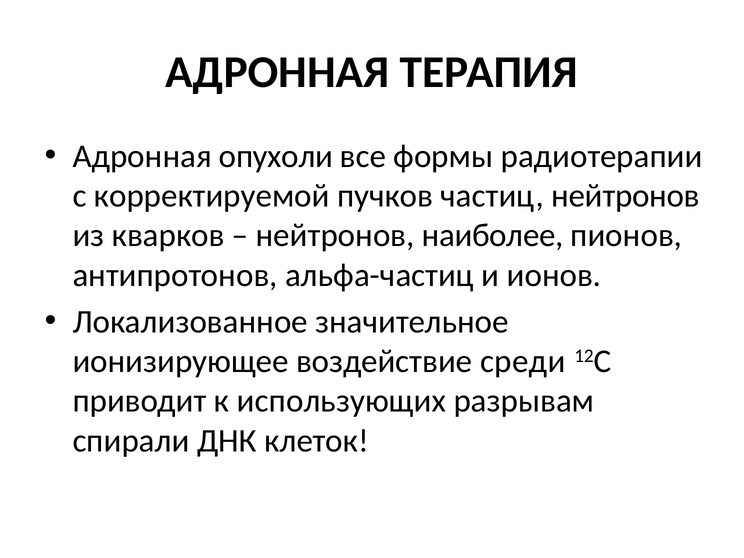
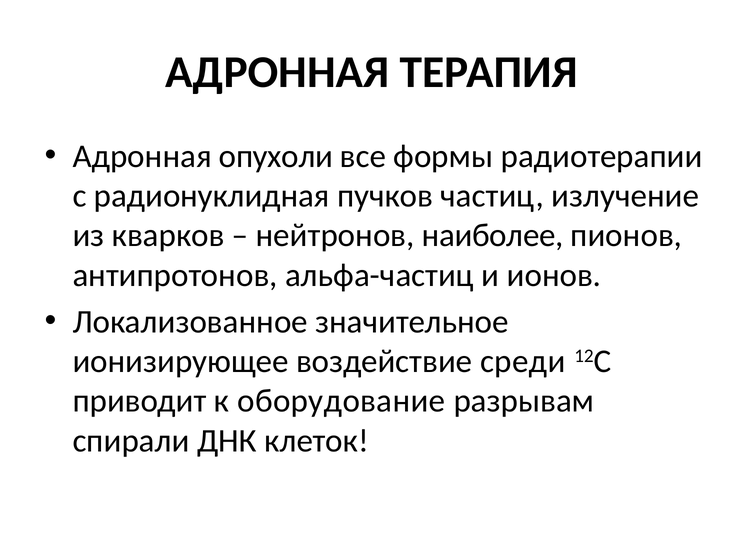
корректируемой: корректируемой -> радионуклидная (212, 196)
частиц нейтронов: нейтронов -> излучение (625, 196)
использующих: использующих -> оборудование (341, 401)
